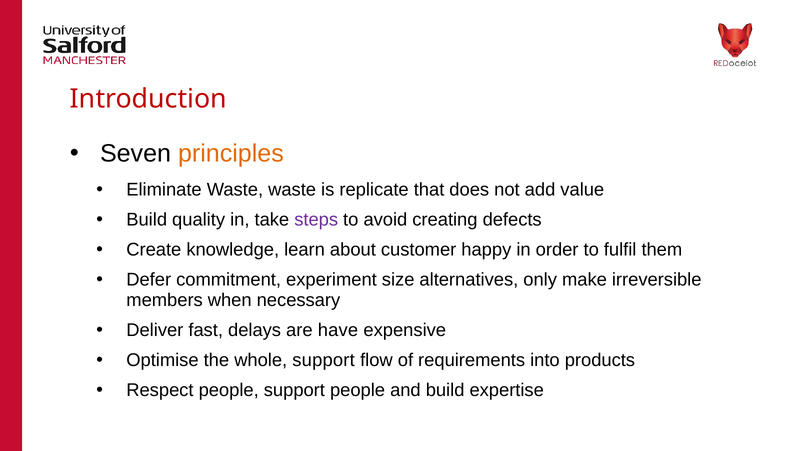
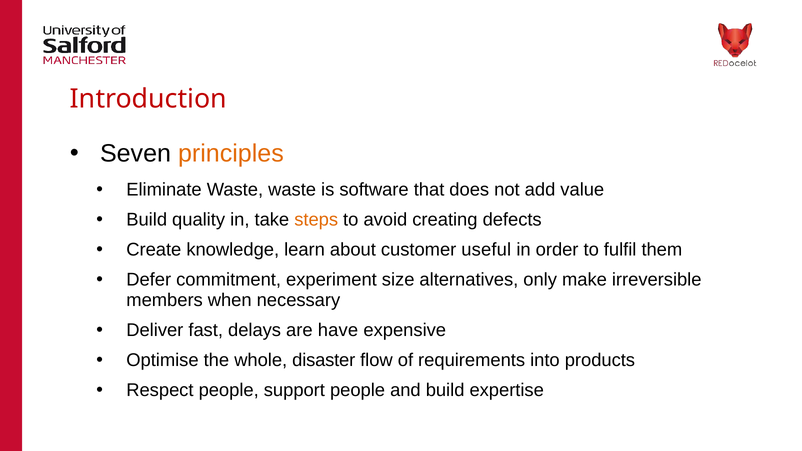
replicate: replicate -> software (374, 190)
steps colour: purple -> orange (316, 220)
happy: happy -> useful (486, 250)
whole support: support -> disaster (324, 360)
